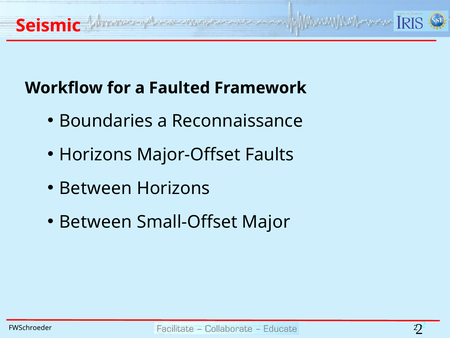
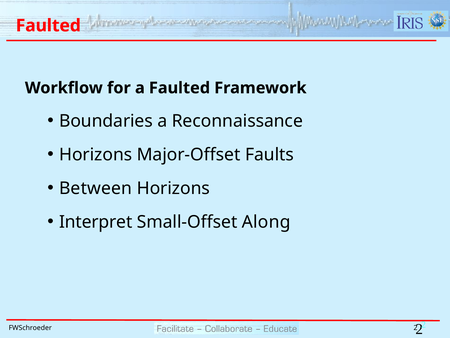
Seismic: Seismic -> Faulted (48, 26)
Between: Between -> Interpret (96, 222)
Major: Major -> Along (266, 222)
